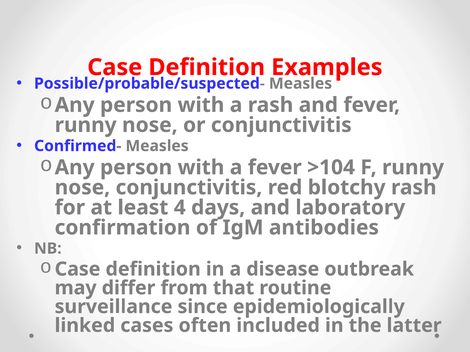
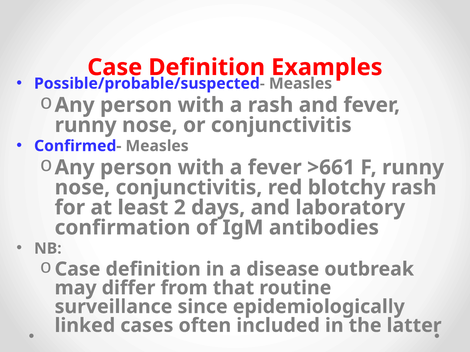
>104: >104 -> >661 (331, 168)
4: 4 -> 2 (180, 208)
